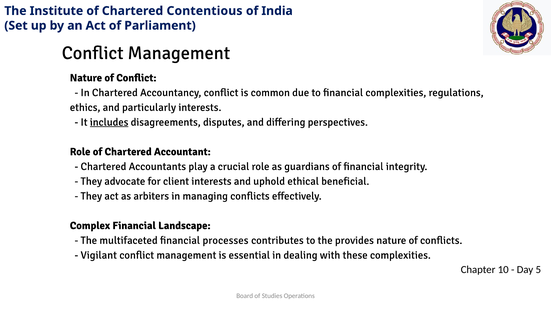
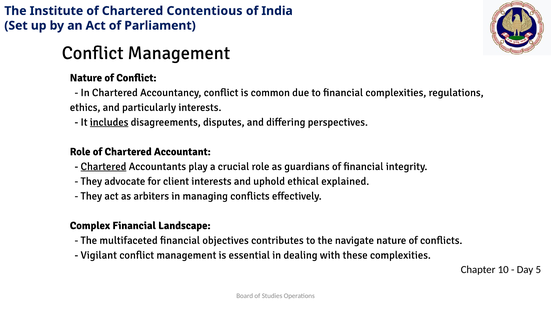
Chartered underline: none -> present (103, 166)
beneficial: beneficial -> explained (345, 181)
processes: processes -> objectives (226, 240)
provides: provides -> navigate (354, 240)
